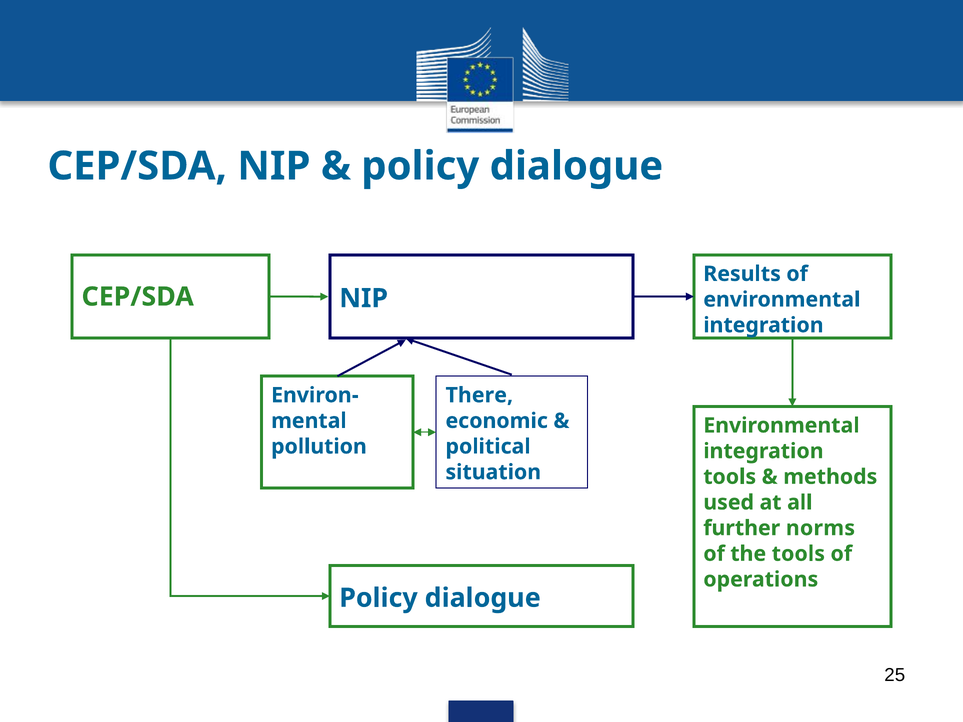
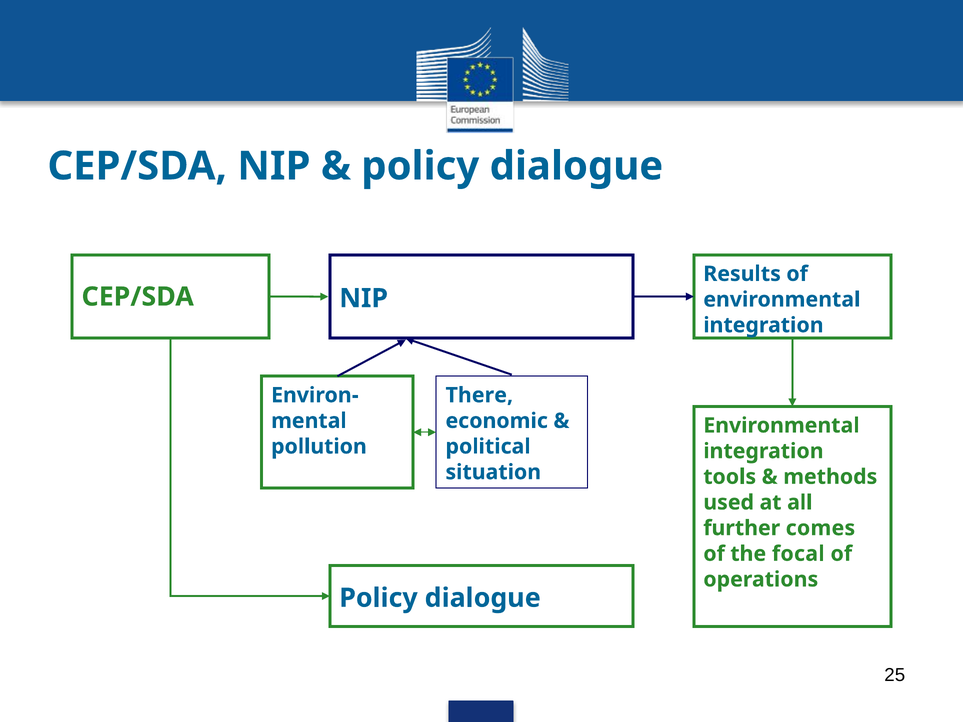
norms: norms -> comes (820, 528)
the tools: tools -> focal (798, 554)
